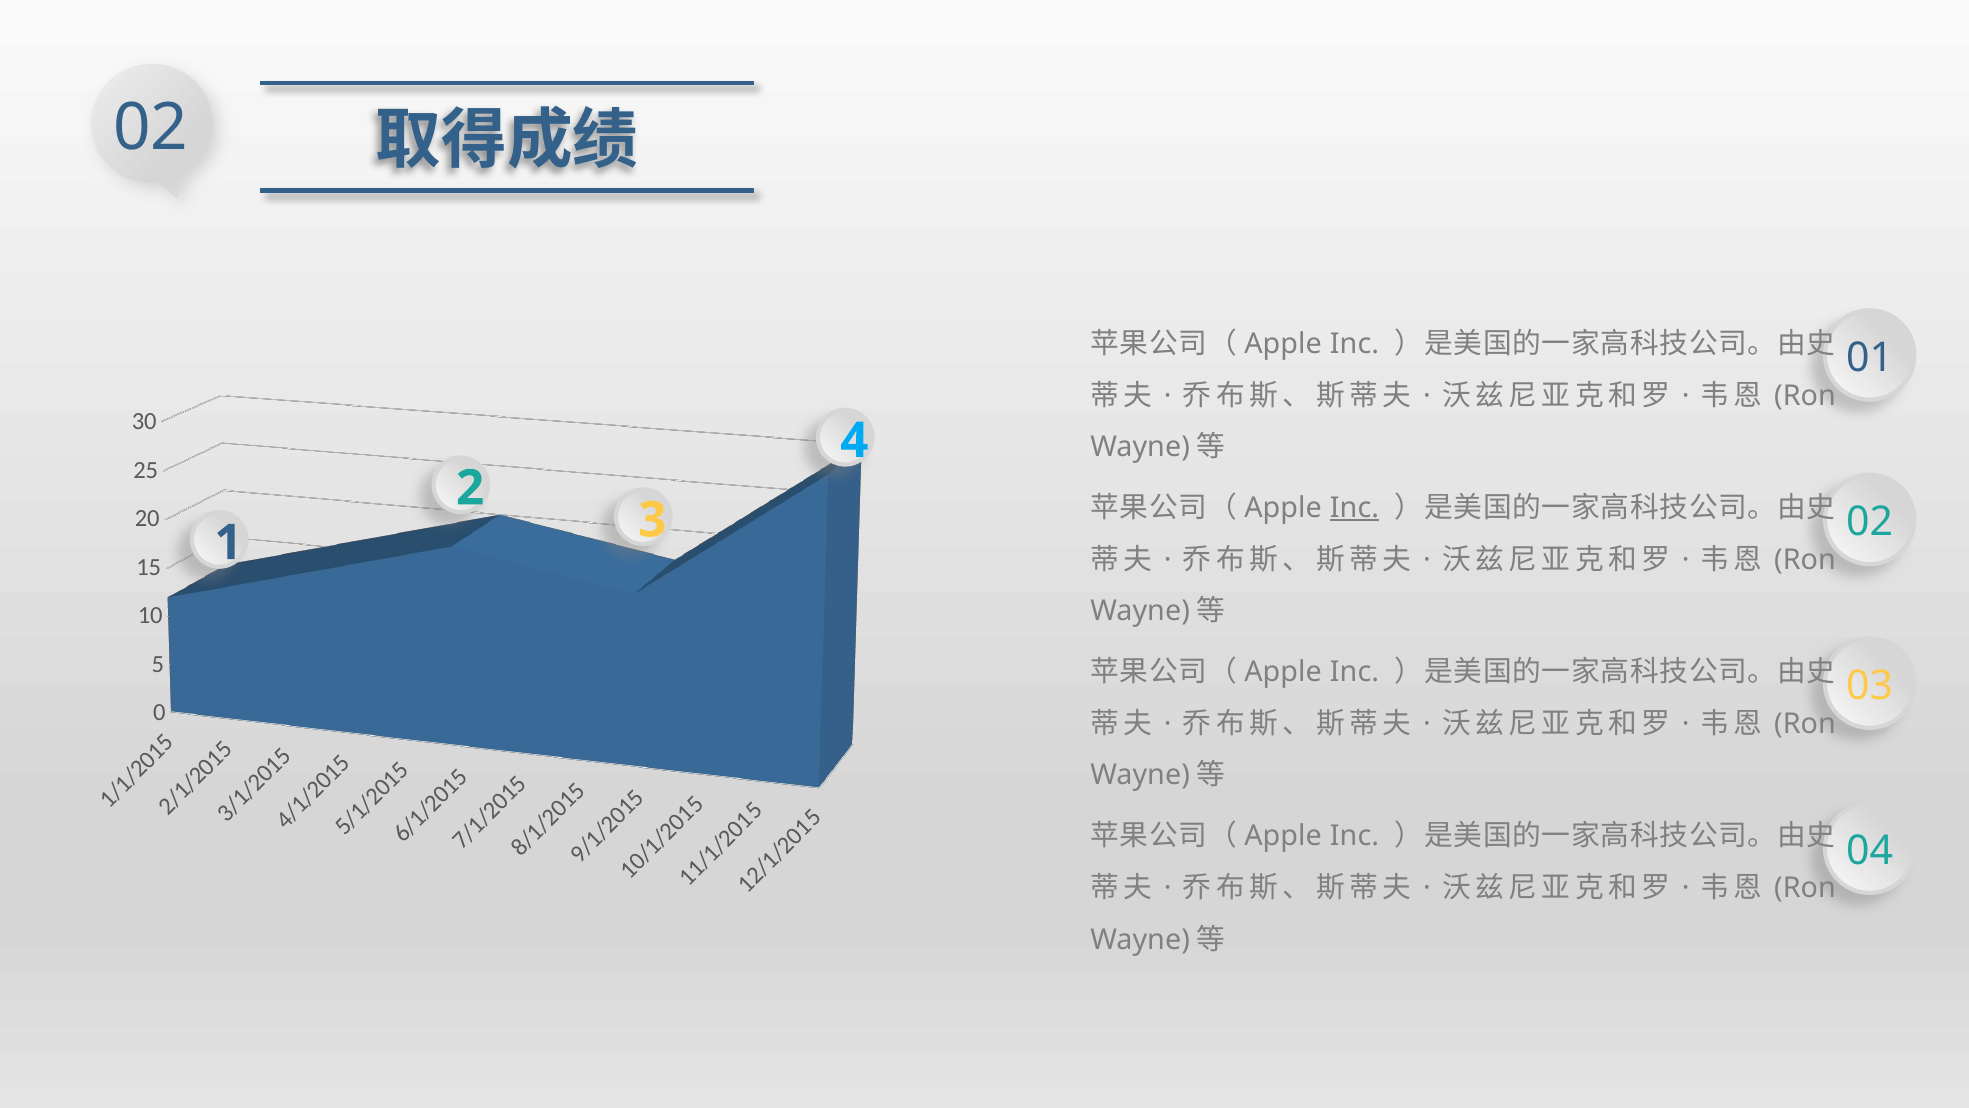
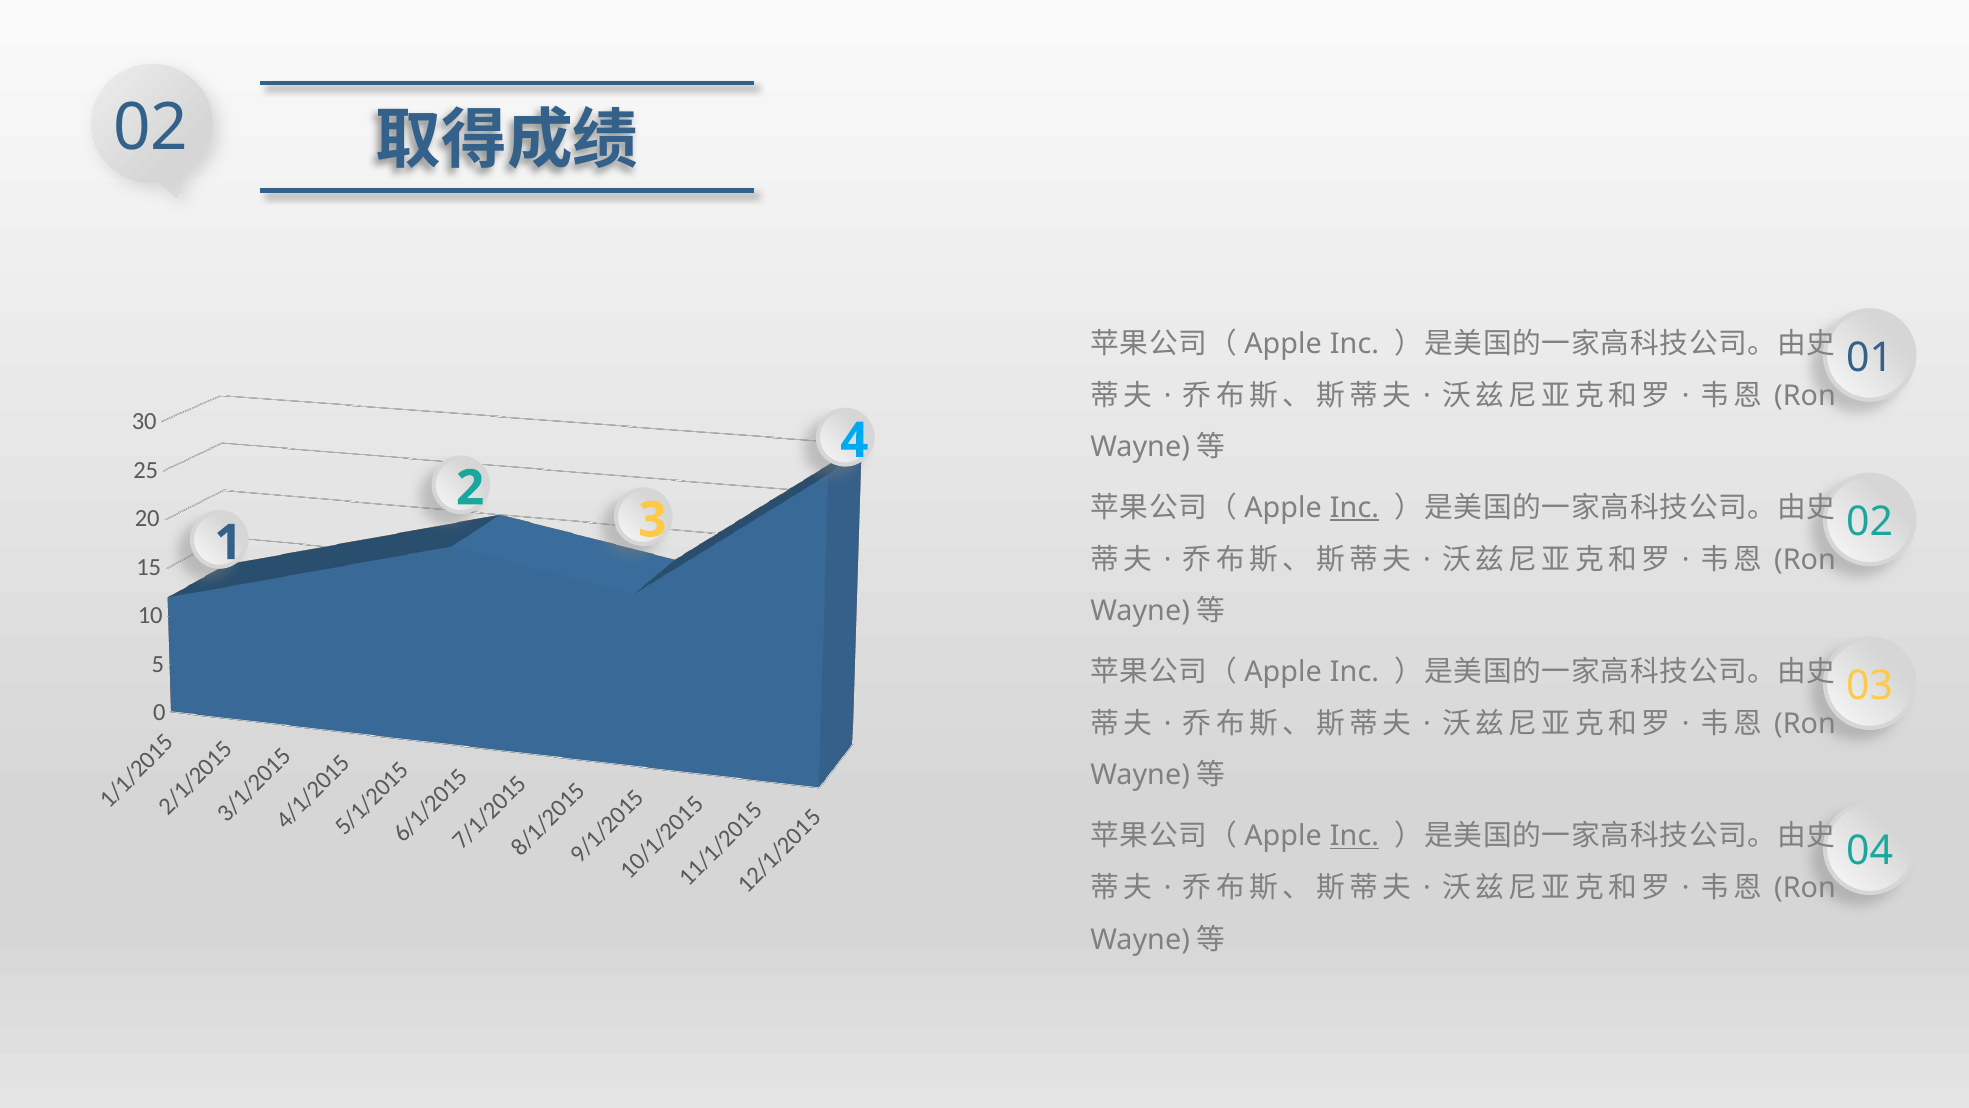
Inc underline: none -> present (1355, 836)
